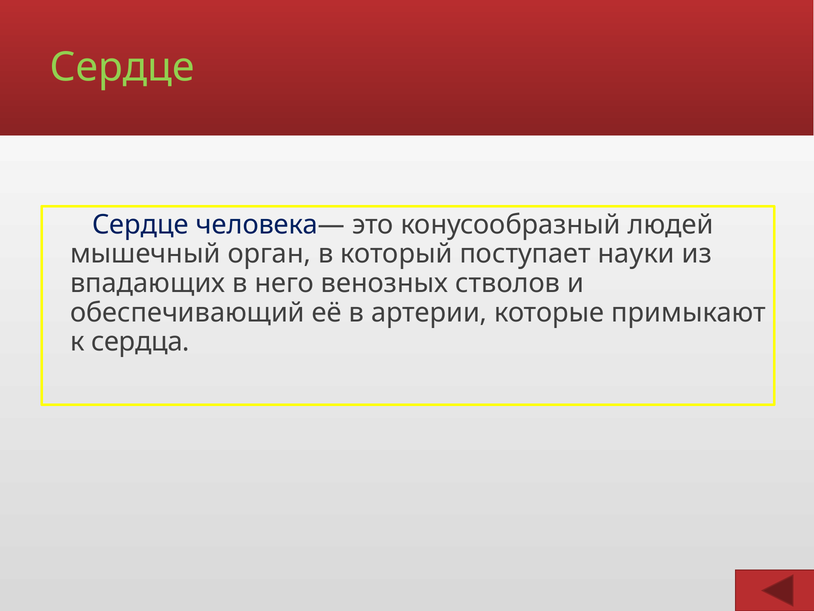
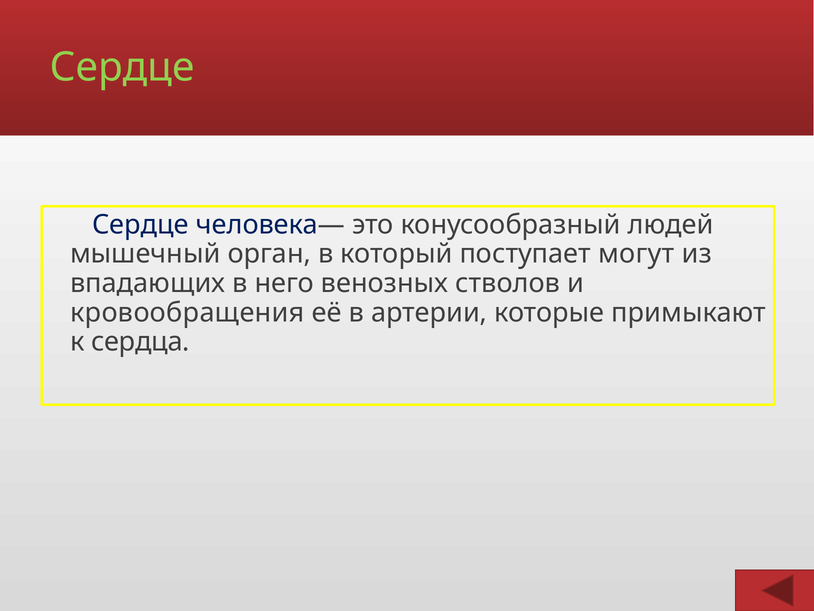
науки: науки -> могут (636, 254)
обеспечивающий: обеспечивающий -> кровообращения (187, 312)
